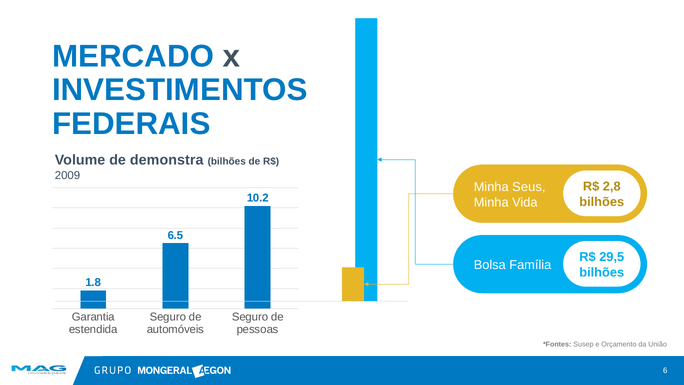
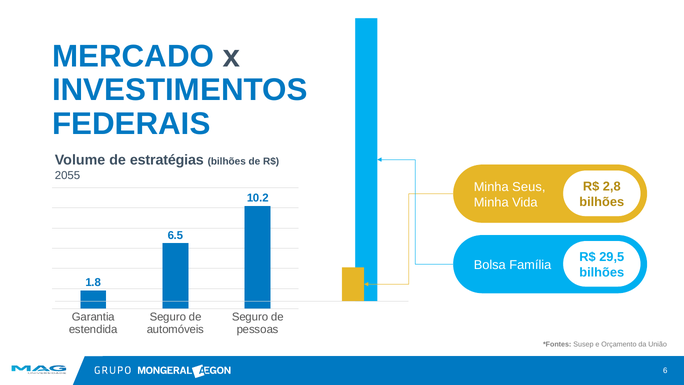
demonstra: demonstra -> estratégias (167, 160)
2009: 2009 -> 2055 (67, 175)
